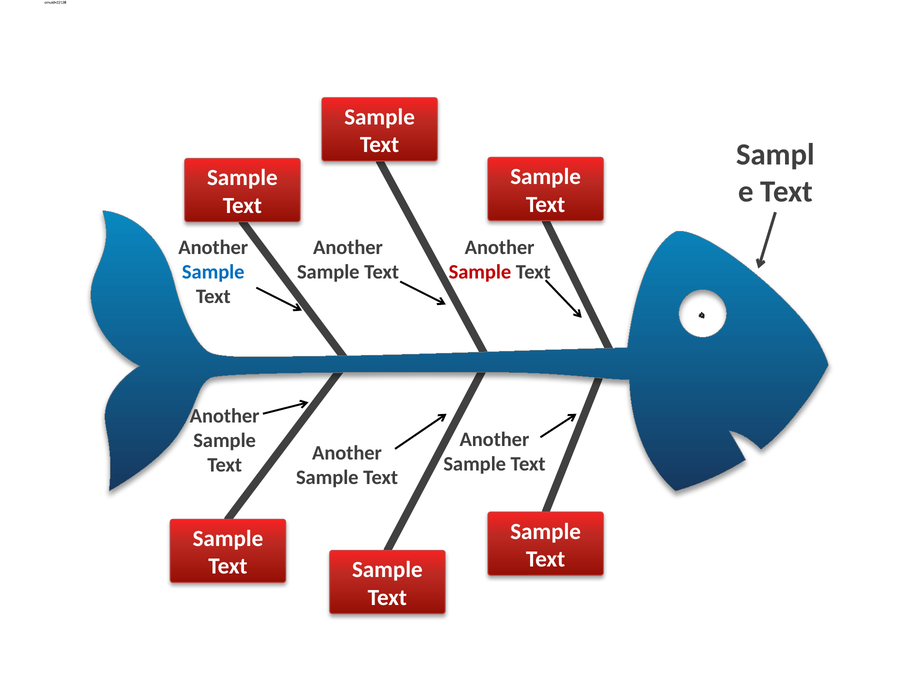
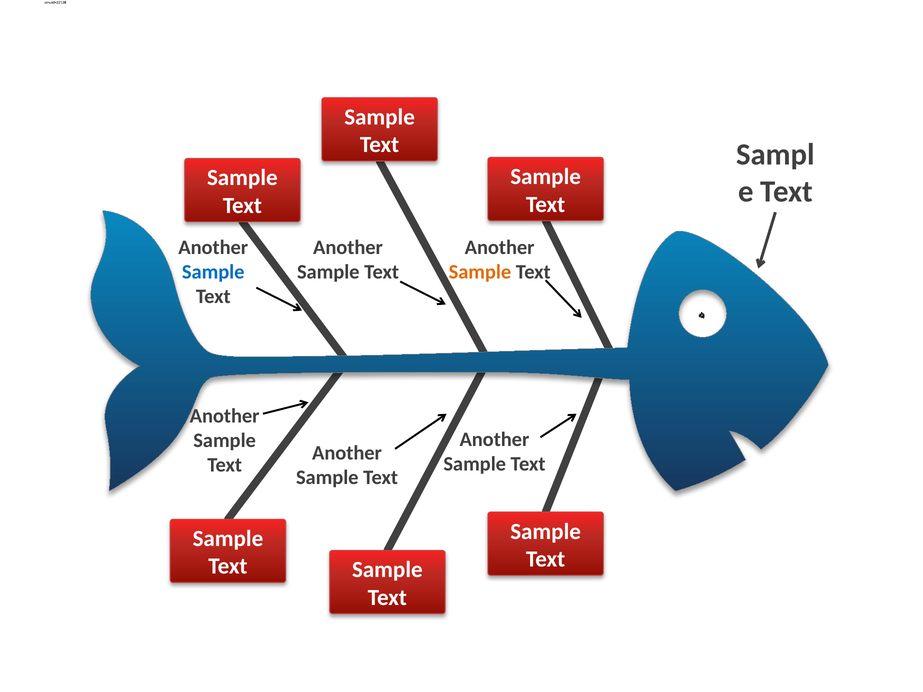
Sample colour: red -> orange (480, 272)
